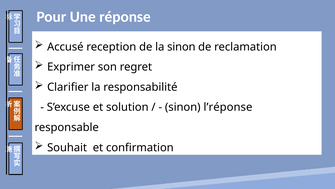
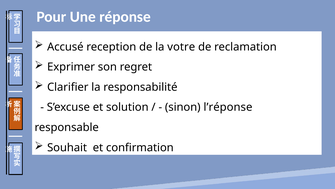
la sinon: sinon -> votre (181, 47)
